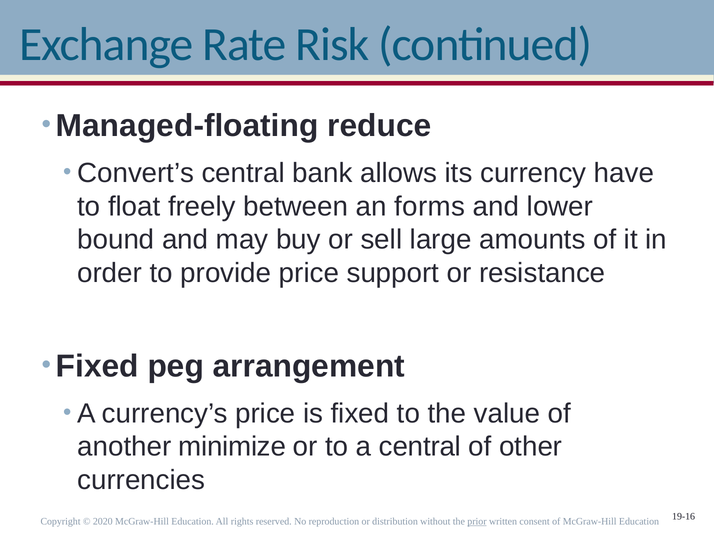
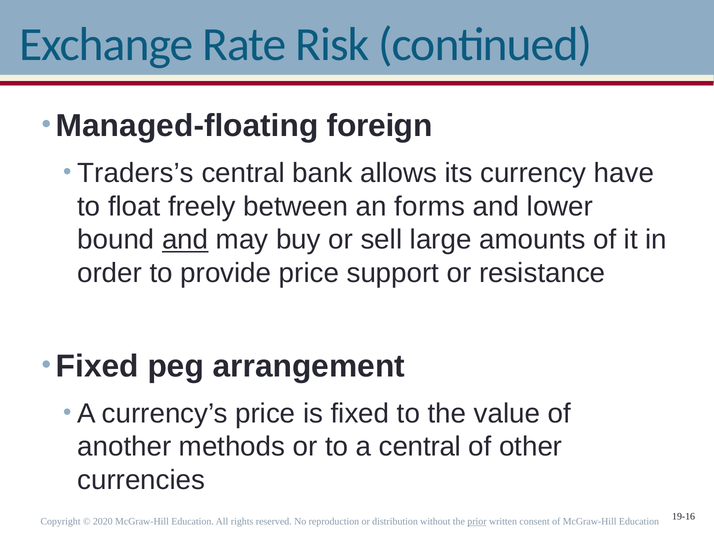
reduce: reduce -> foreign (380, 126)
Convert’s: Convert’s -> Traders’s (136, 173)
and underline: none -> present (185, 240)
minimize: minimize -> methods (232, 447)
